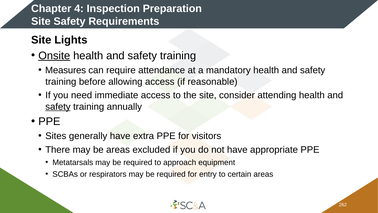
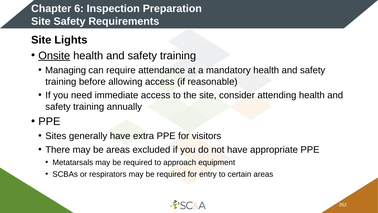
4: 4 -> 6 (79, 9)
Measures: Measures -> Managing (66, 70)
safety underline: present -> none (58, 107)
